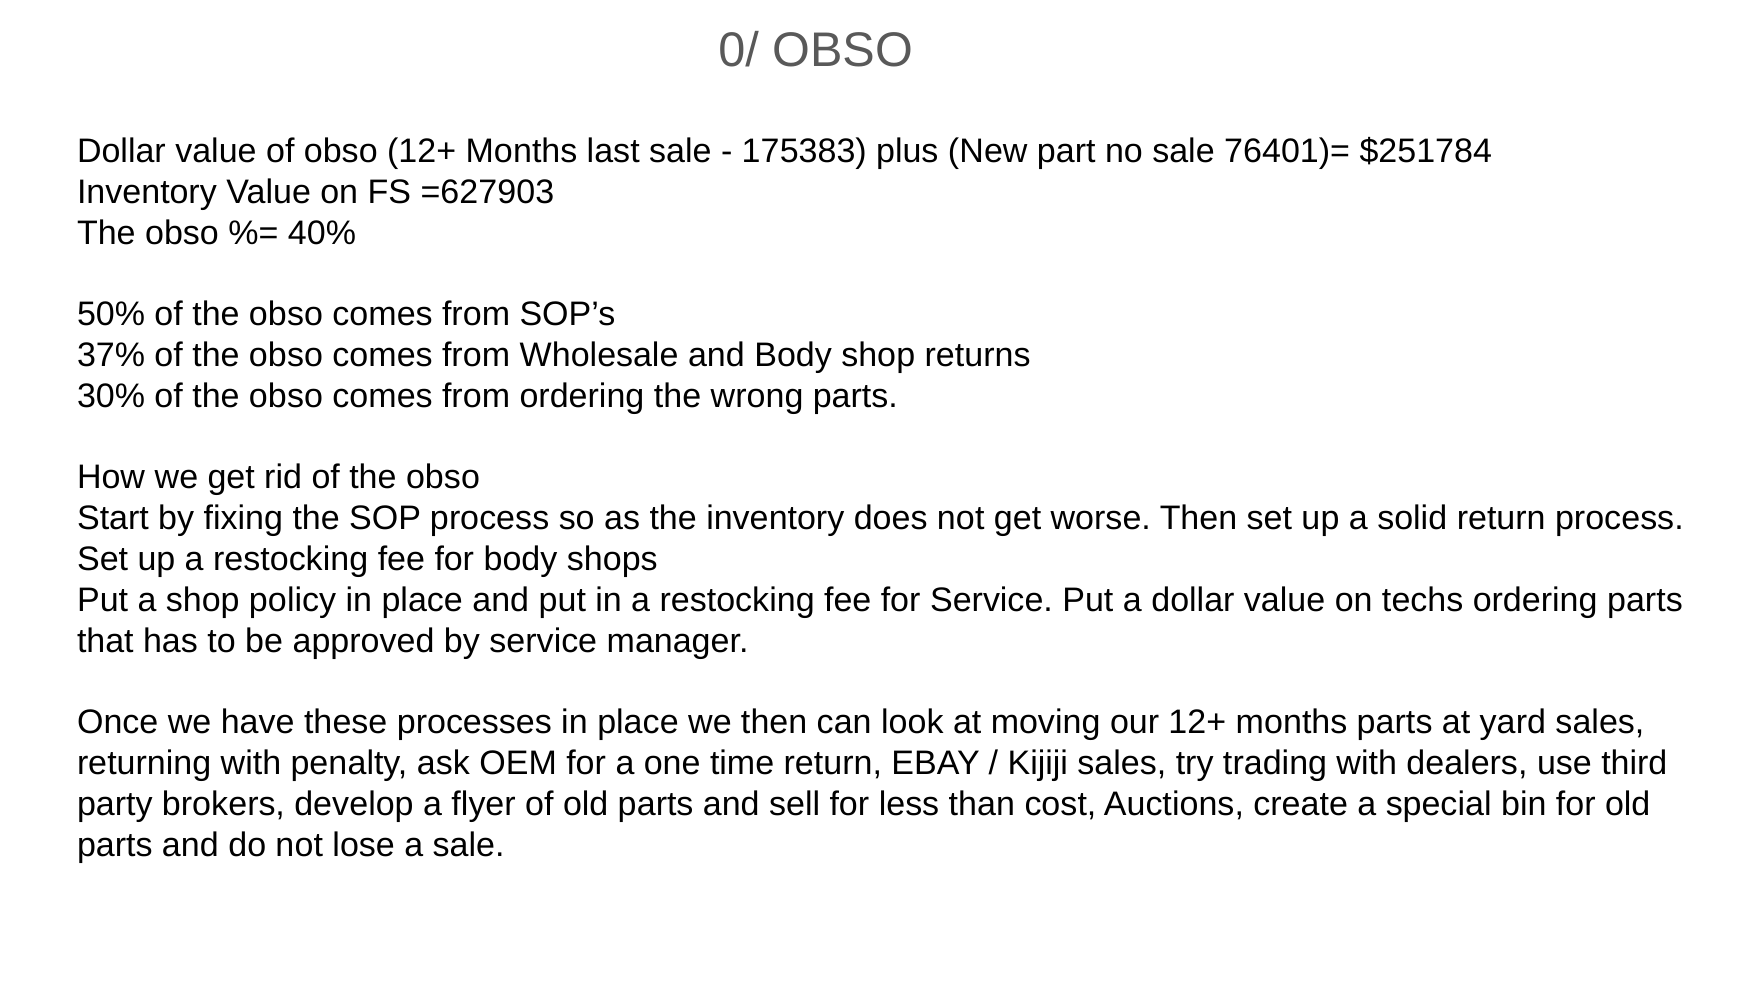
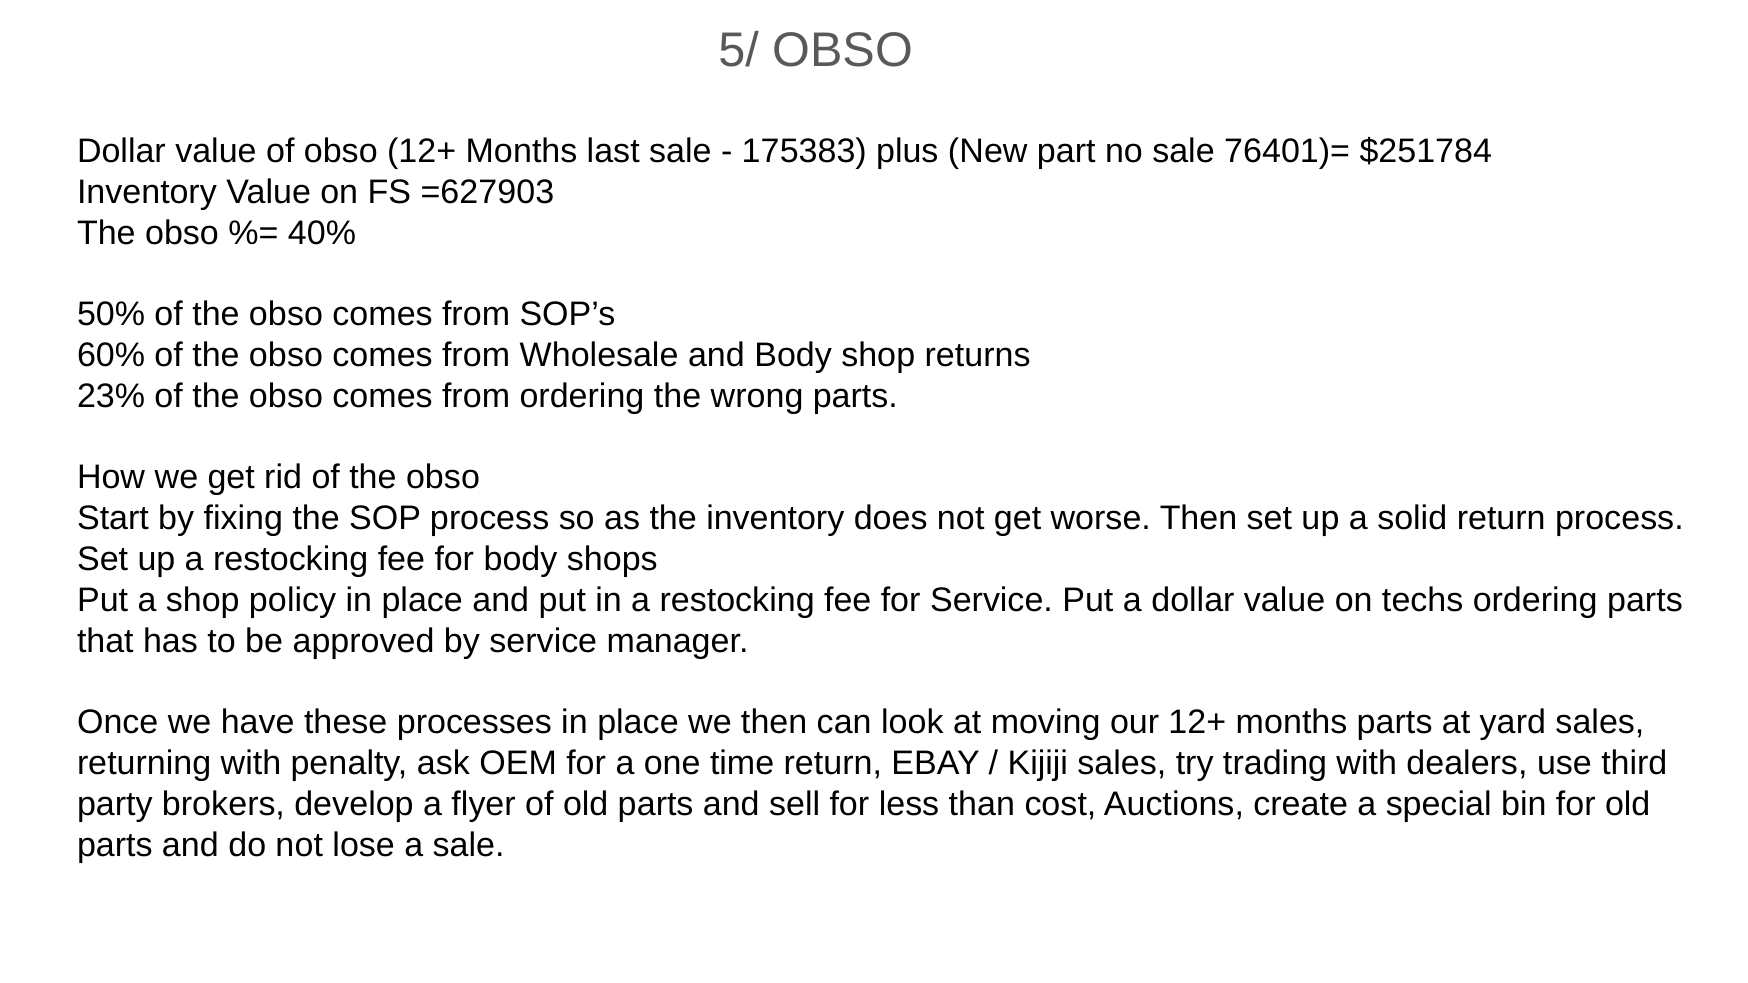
0/: 0/ -> 5/ (739, 50)
37%: 37% -> 60% (111, 355)
30%: 30% -> 23% (111, 396)
